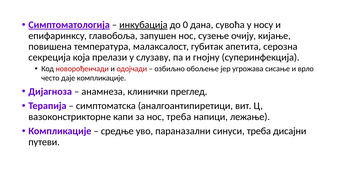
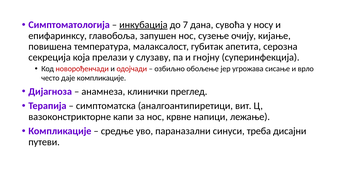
Симптоматологија underline: present -> none (69, 25)
0: 0 -> 7 (185, 25)
нос треба: треба -> крвне (179, 117)
